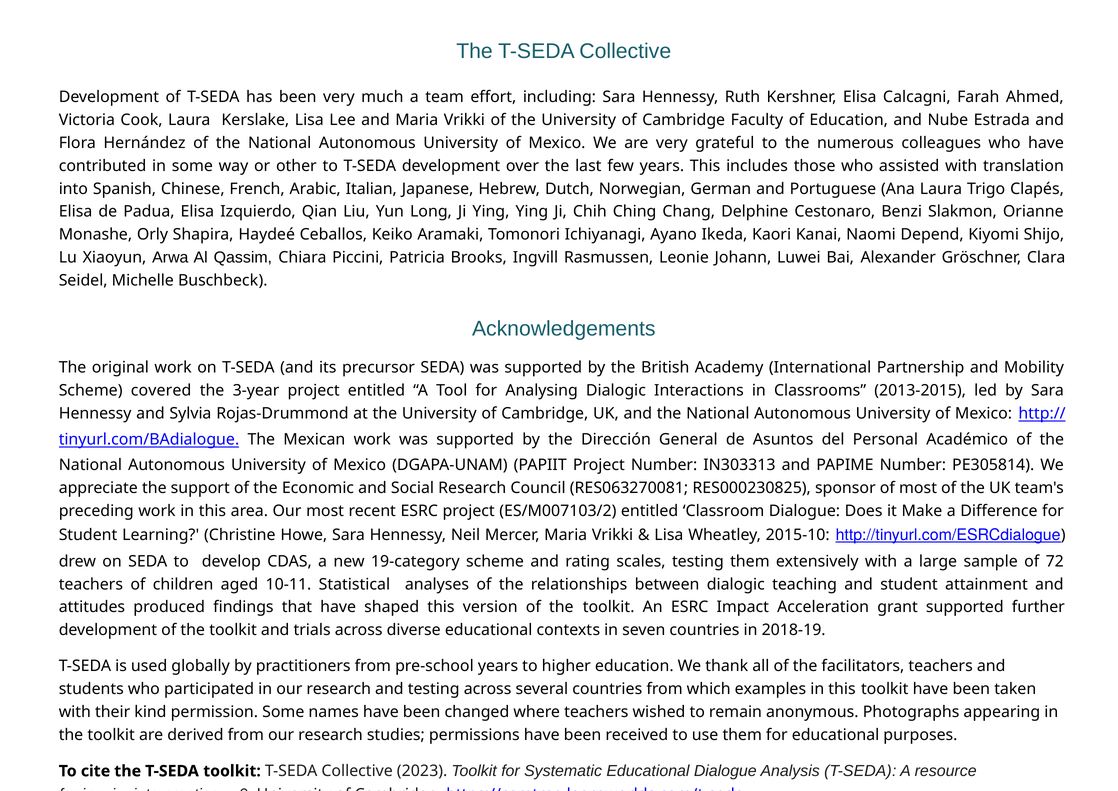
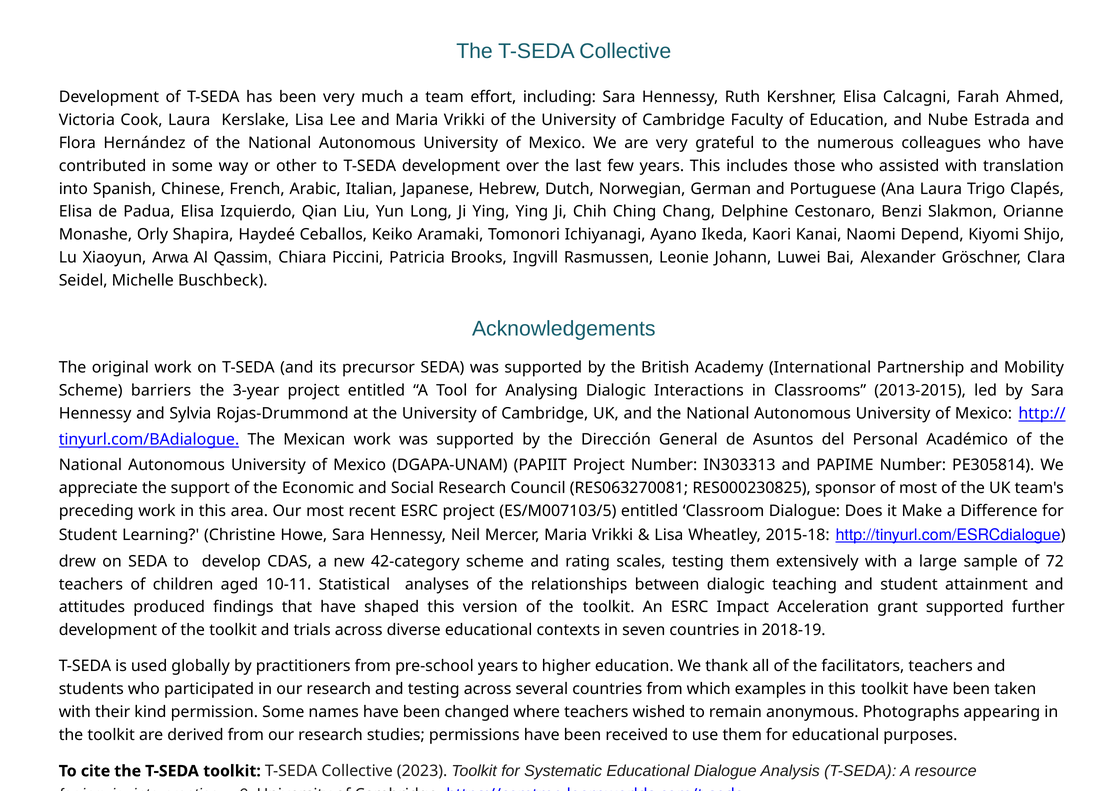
covered: covered -> barriers (161, 390)
ES/M007103/2: ES/M007103/2 -> ES/M007103/5 (558, 511)
2015-10: 2015-10 -> 2015-18 (798, 535)
19-category: 19-category -> 42-category (415, 561)
